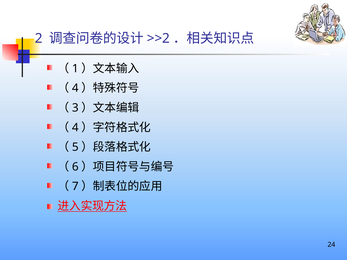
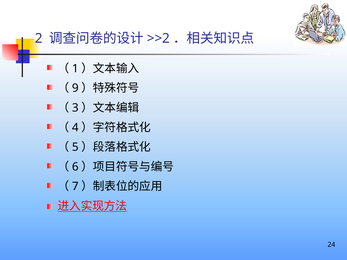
4: 4 -> 9 (75, 88)
